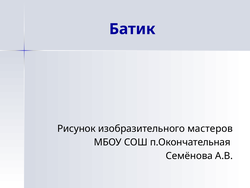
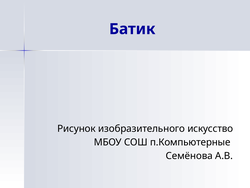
мастеров: мастеров -> искусство (210, 128)
п.Окончательная: п.Окончательная -> п.Компьютерные (190, 142)
